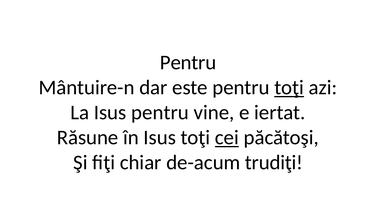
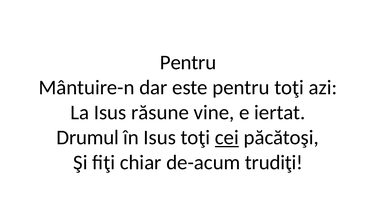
toţi underline: present -> none (289, 88)
Isus pentru: pentru -> răsune (160, 113)
Răsune: Răsune -> Drumul (88, 138)
